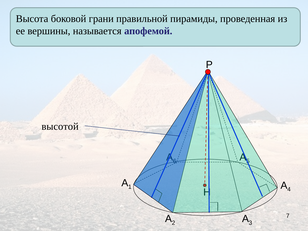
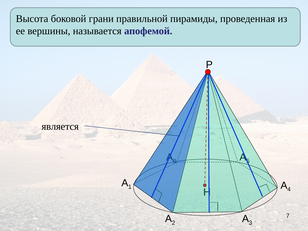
высотой: высотой -> является (60, 126)
